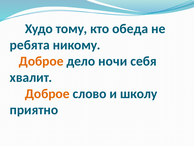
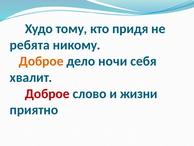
обеда: обеда -> придя (130, 29)
Доброе colour: orange -> red (47, 93)
школу: школу -> жизни (139, 93)
